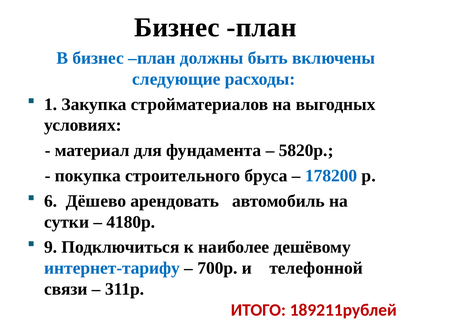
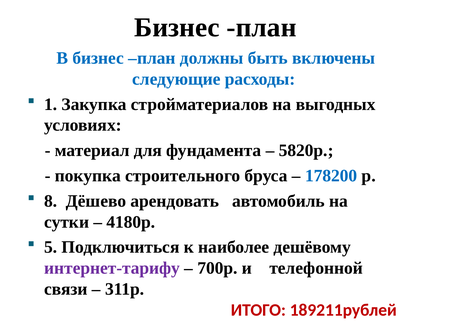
6: 6 -> 8 (51, 201)
9: 9 -> 5 (51, 248)
интернет-тарифу colour: blue -> purple (112, 269)
